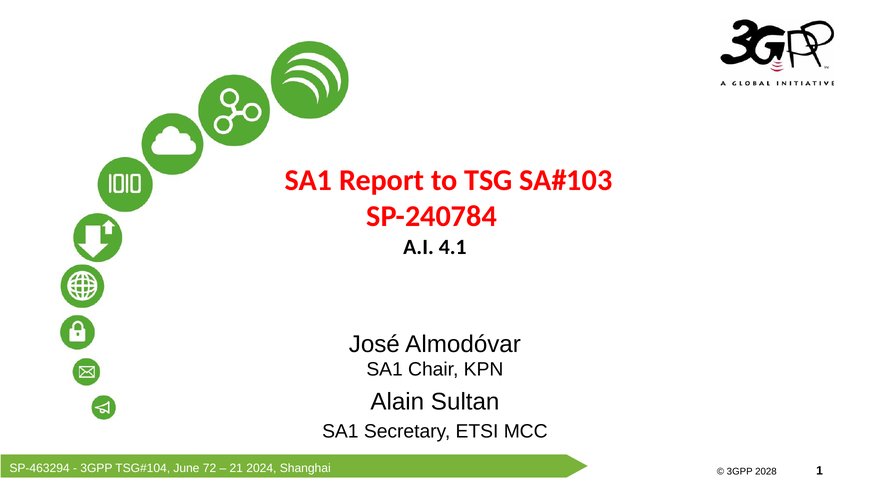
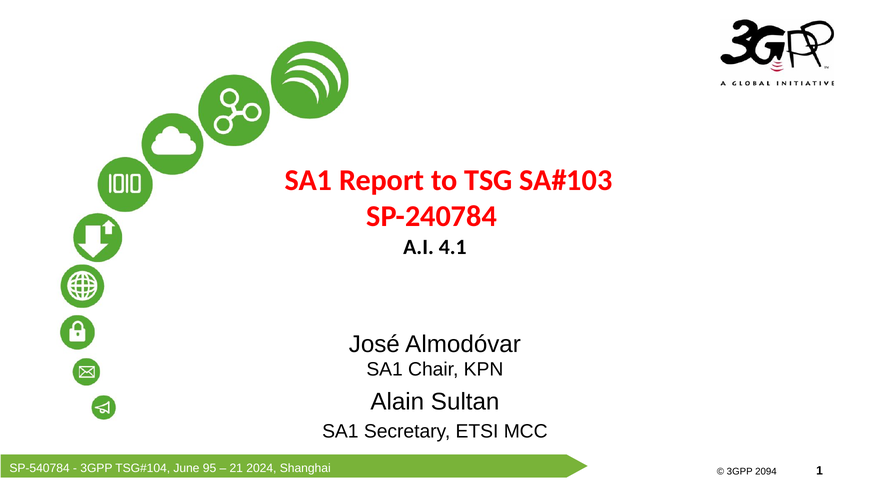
SP-463294: SP-463294 -> SP-540784 (40, 469)
72: 72 -> 95 (210, 469)
2028: 2028 -> 2094 (766, 472)
